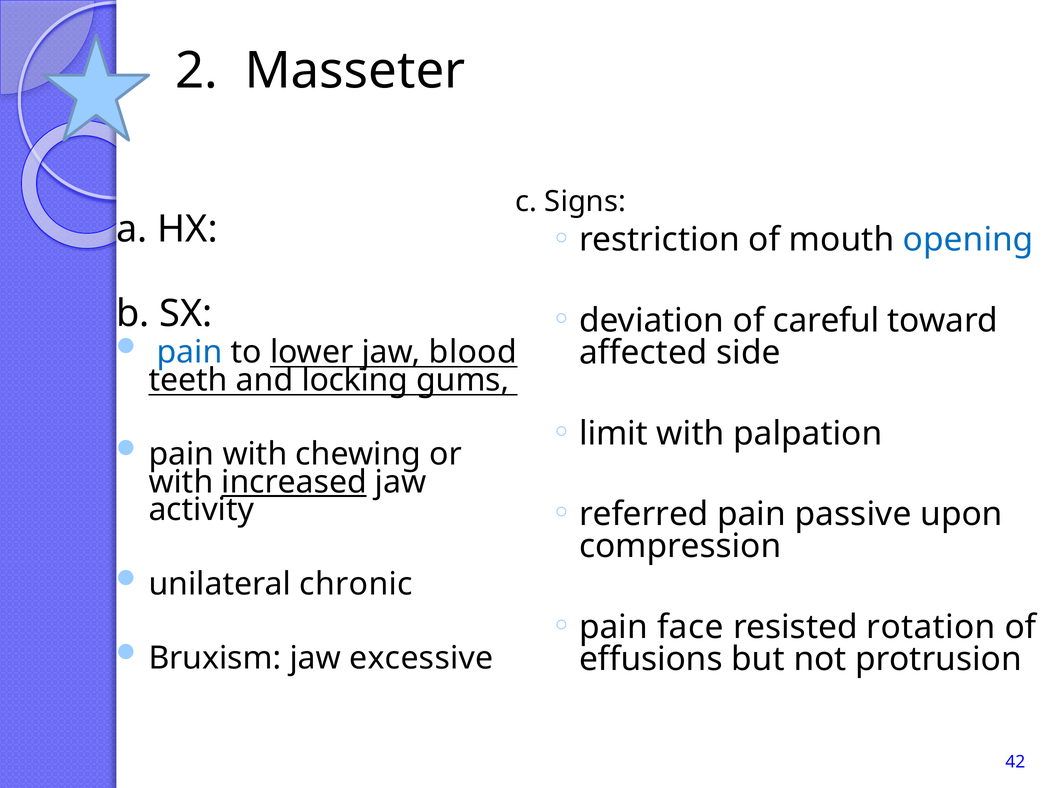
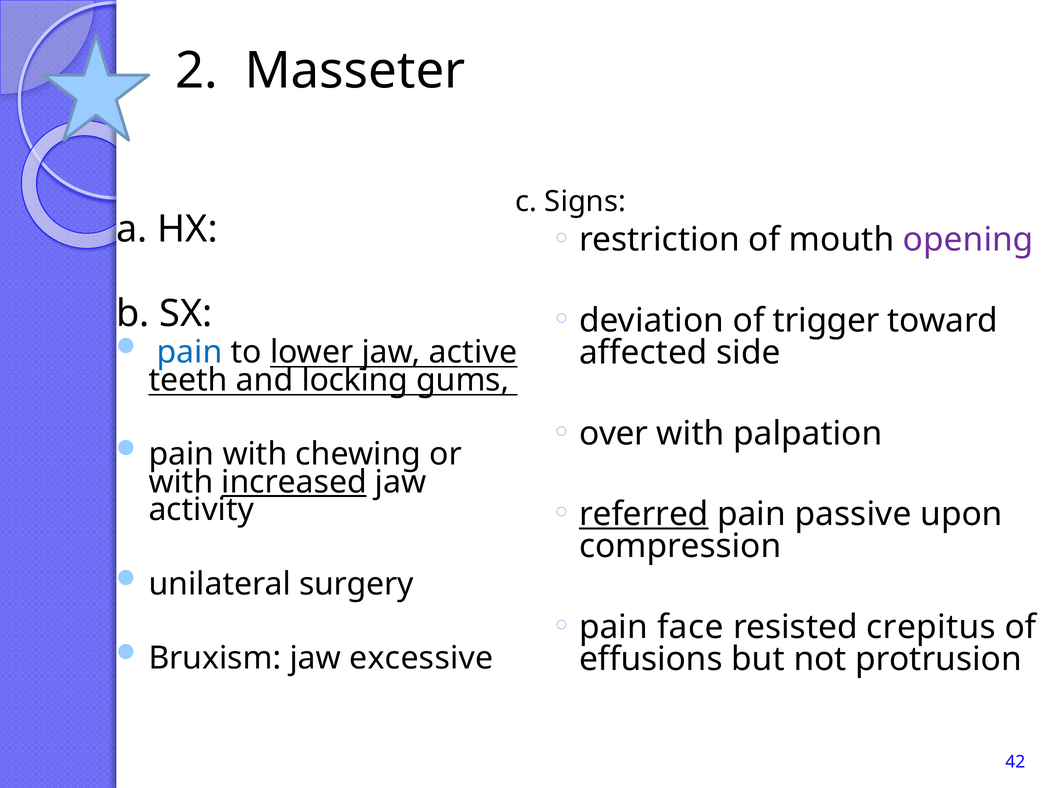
opening colour: blue -> purple (968, 240)
careful: careful -> trigger (826, 320)
blood: blood -> active (473, 352)
limit: limit -> over (614, 433)
referred underline: none -> present (644, 514)
chronic: chronic -> surgery (356, 584)
rotation: rotation -> crepitus (931, 627)
